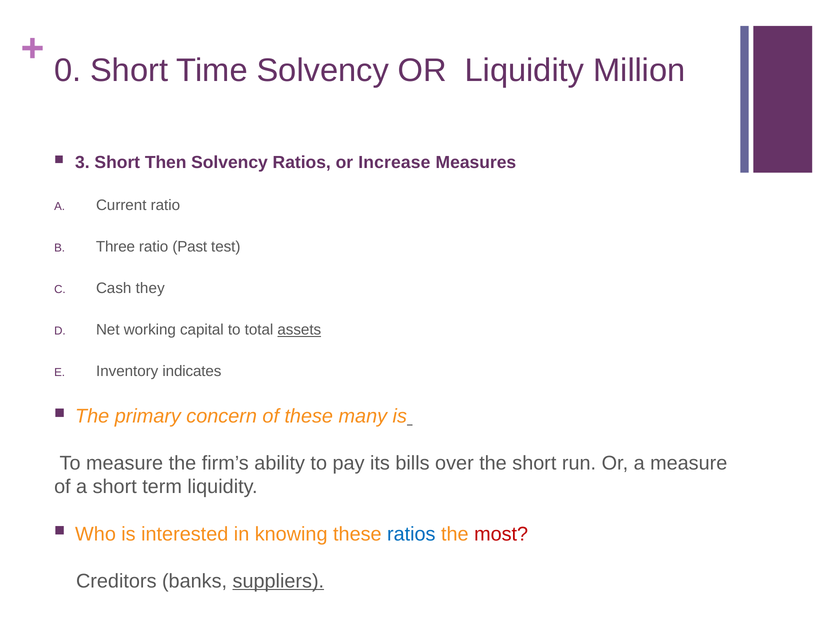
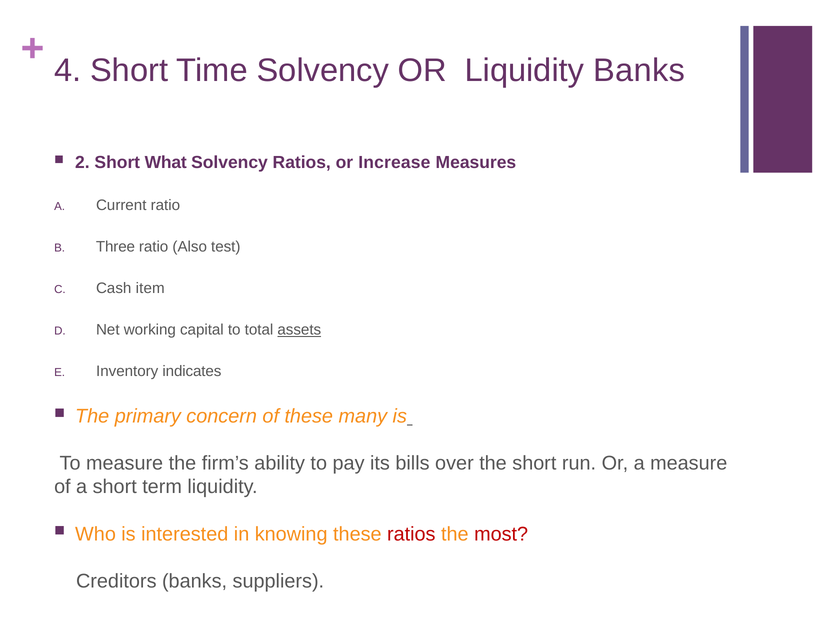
0: 0 -> 4 (68, 70)
Liquidity Million: Million -> Banks (639, 70)
3: 3 -> 2 (82, 163)
Then: Then -> What (166, 163)
Past: Past -> Also (190, 247)
they: they -> item (150, 289)
ratios colour: blue -> red (411, 534)
suppliers underline: present -> none (278, 581)
